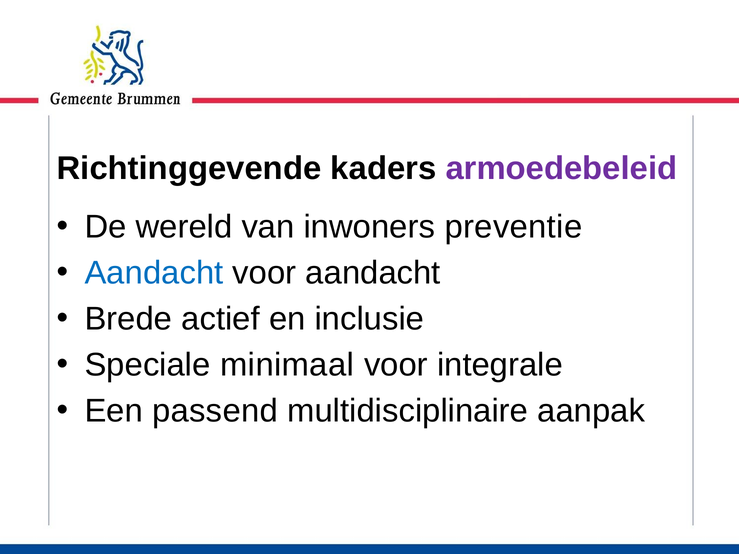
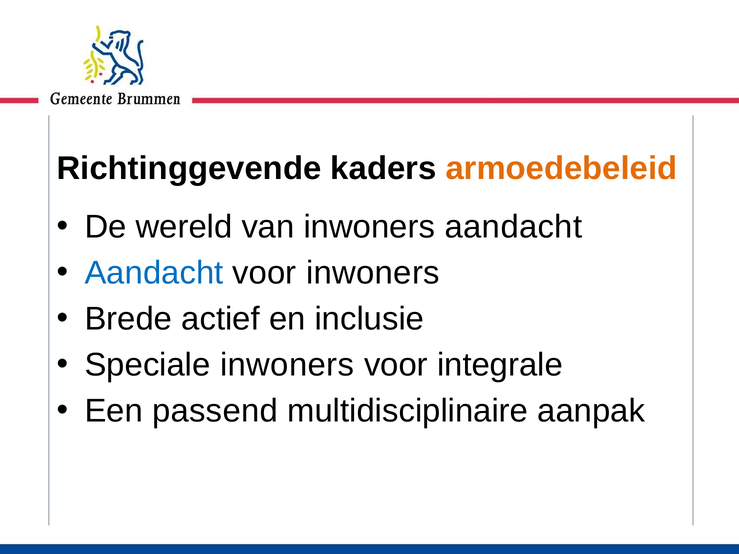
armoedebeleid colour: purple -> orange (561, 168)
inwoners preventie: preventie -> aandacht (513, 227)
voor aandacht: aandacht -> inwoners (373, 273)
Speciale minimaal: minimaal -> inwoners (287, 365)
